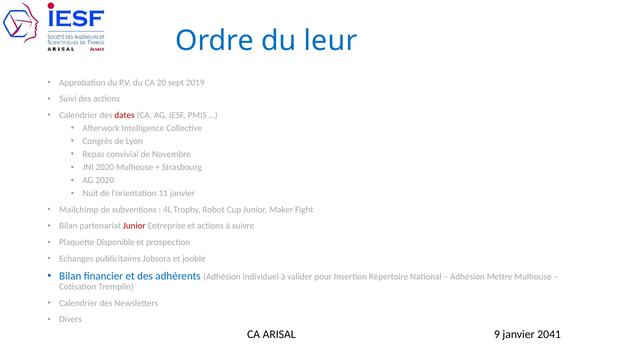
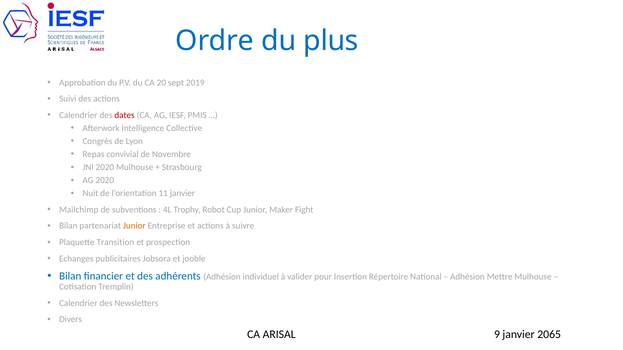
leur: leur -> plus (331, 41)
Junior colour: red -> orange (134, 226)
Disponible: Disponible -> Transition (115, 243)
2041: 2041 -> 2065 (549, 335)
